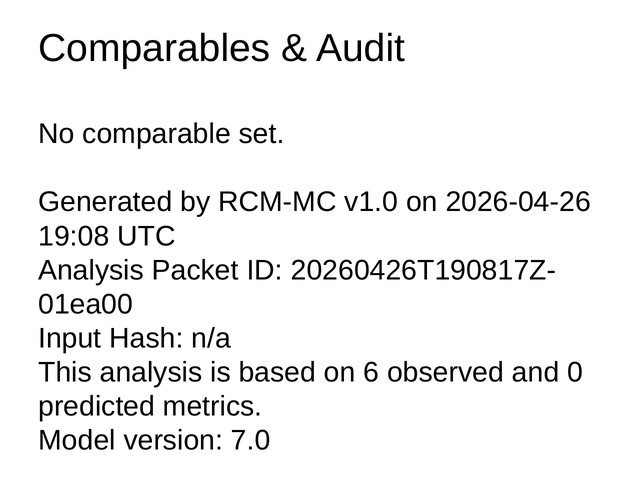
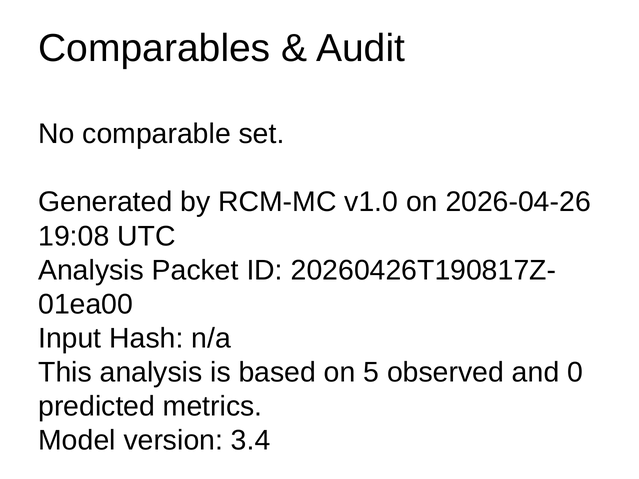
6: 6 -> 5 (371, 373)
7.0: 7.0 -> 3.4 (251, 441)
